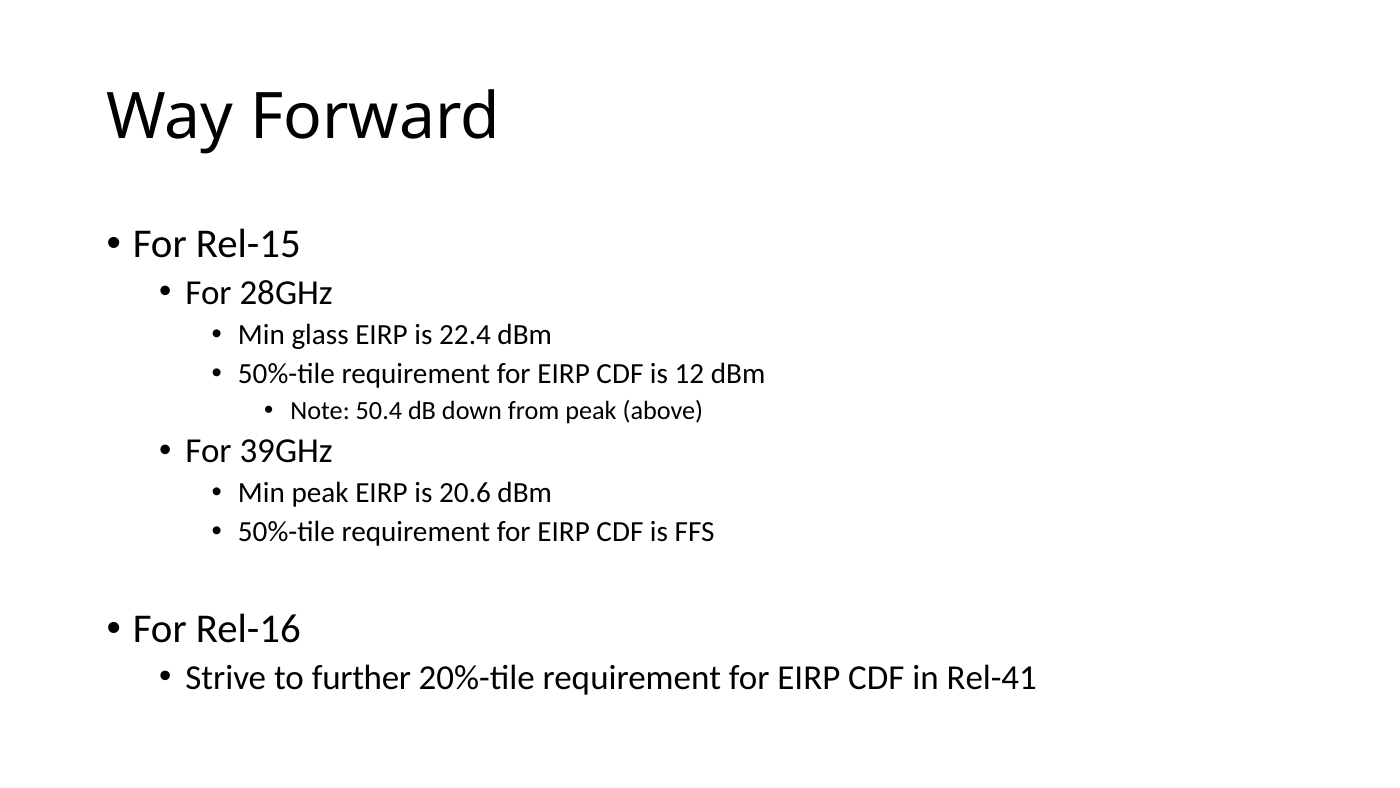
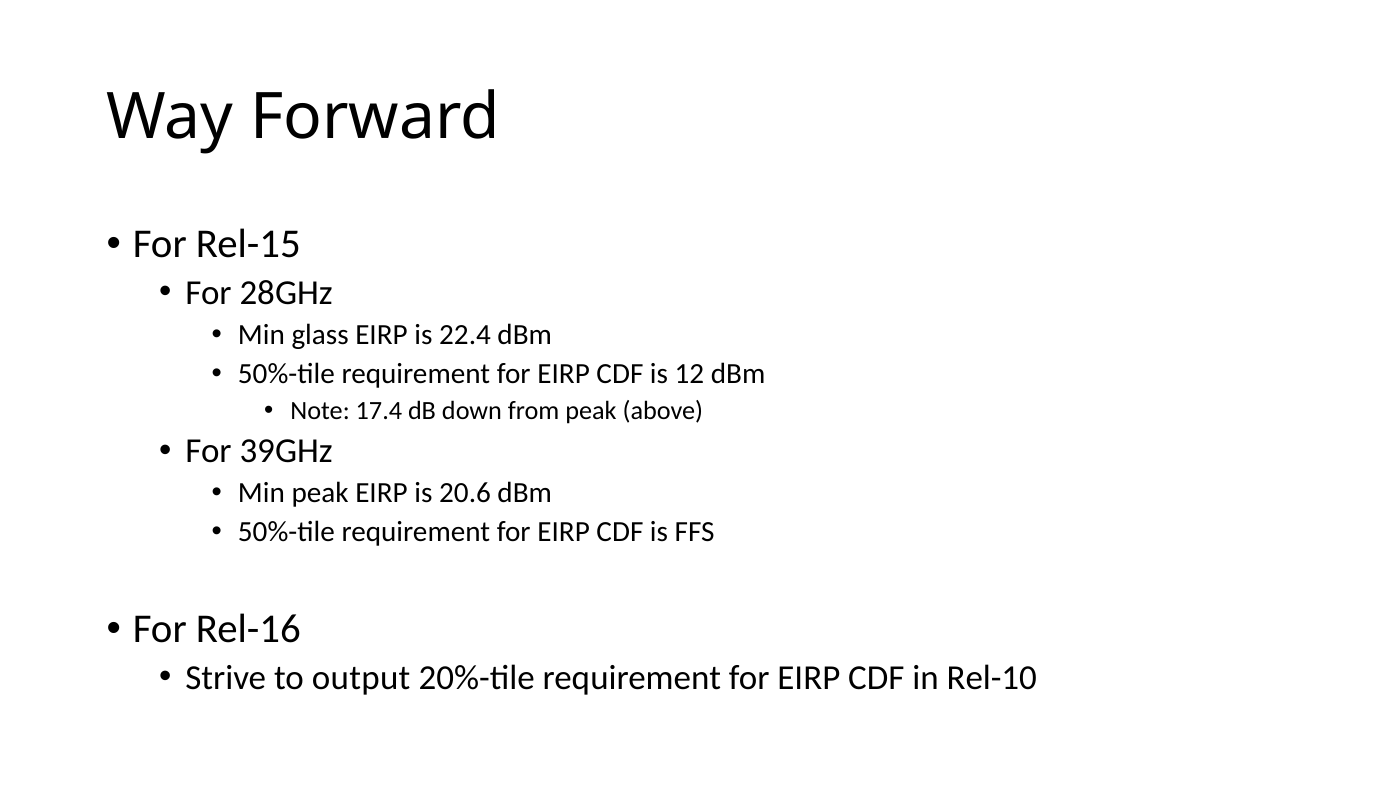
50.4: 50.4 -> 17.4 (379, 411)
further: further -> output (361, 677)
Rel-41: Rel-41 -> Rel-10 (992, 677)
